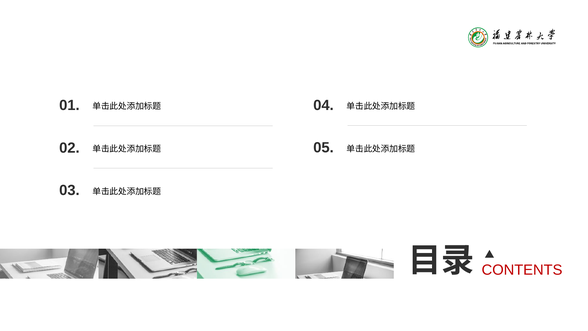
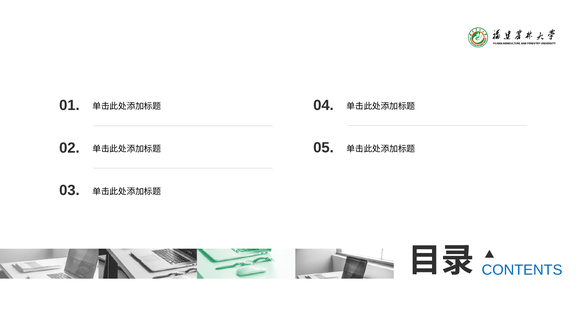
CONTENTS colour: red -> blue (522, 270)
